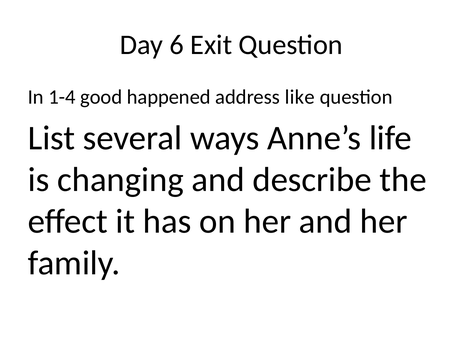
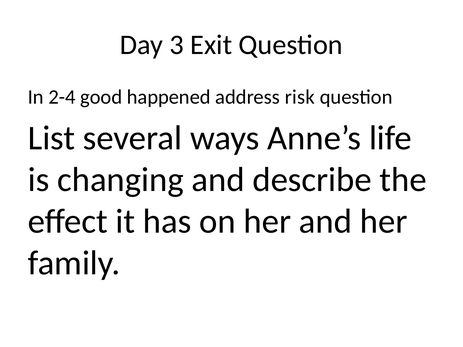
6: 6 -> 3 (177, 45)
1-4: 1-4 -> 2-4 (62, 97)
like: like -> risk (300, 97)
